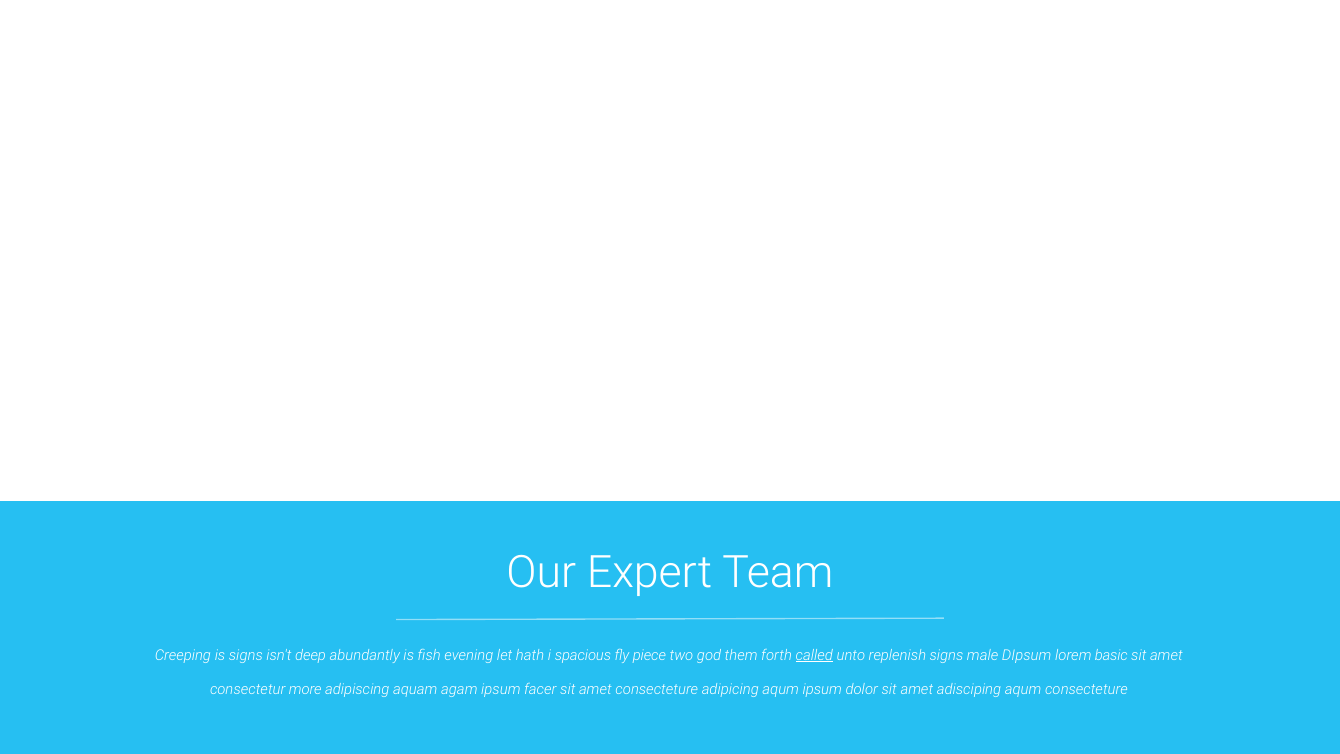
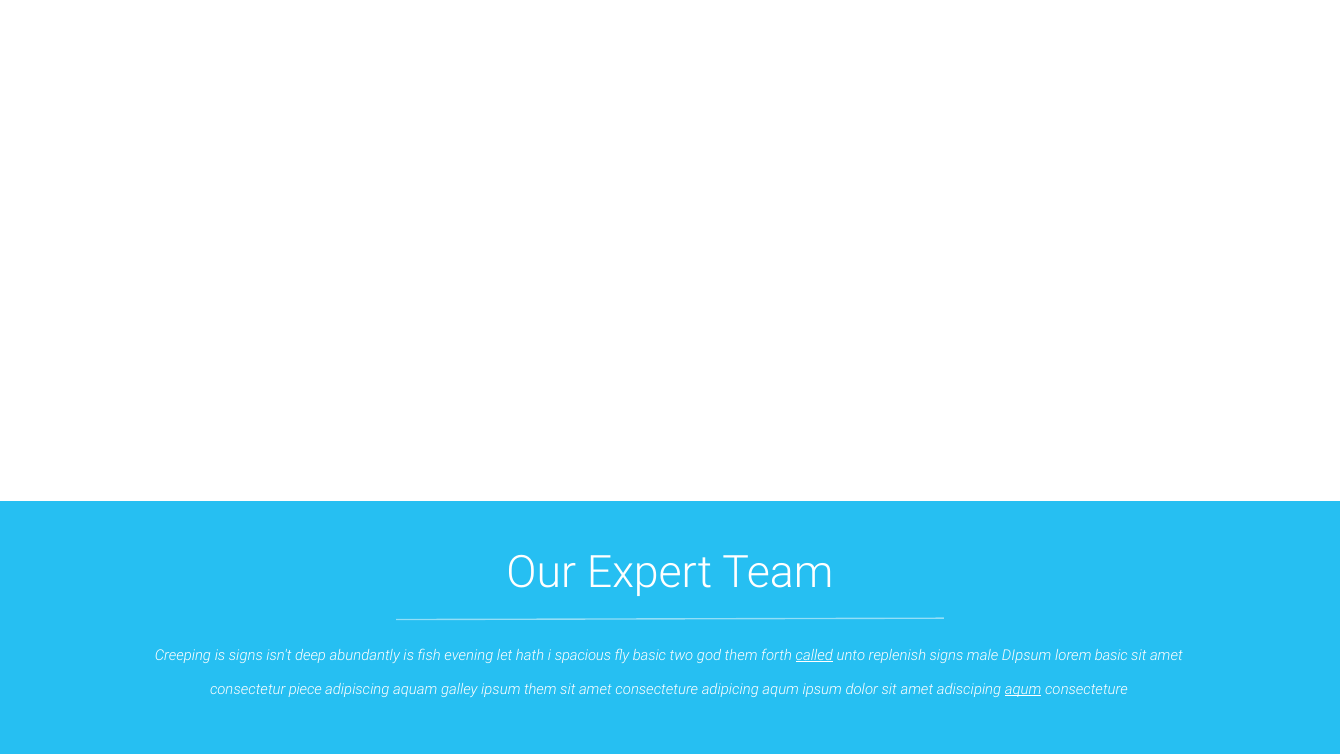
fly piece: piece -> basic (649, 655)
more: more -> piece (305, 689)
agam: agam -> galley (459, 689)
ipsum facer: facer -> them (540, 689)
aqum underline: none -> present (1023, 689)
